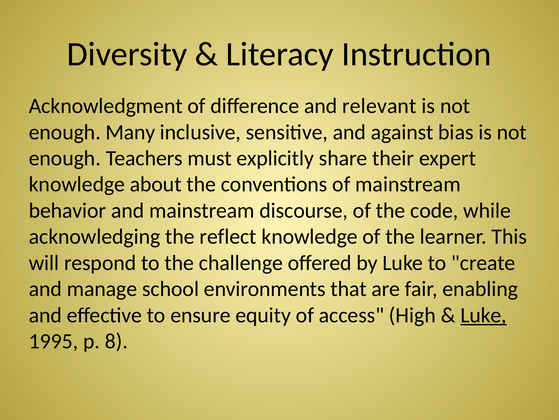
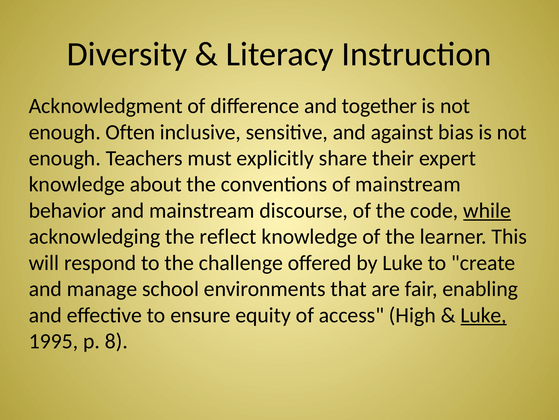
relevant: relevant -> together (380, 106)
Many: Many -> Often (130, 132)
while underline: none -> present (487, 210)
